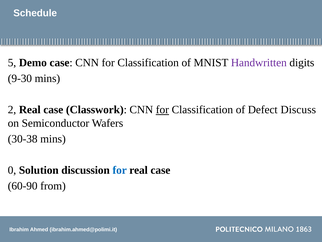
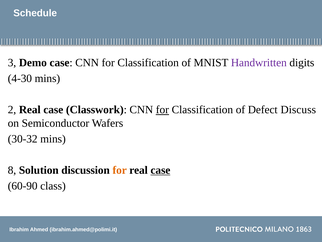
5: 5 -> 3 (12, 63)
9-30: 9-30 -> 4-30 (20, 78)
30-38: 30-38 -> 30-32 (23, 139)
0: 0 -> 8 (12, 170)
for colour: blue -> orange (120, 170)
case underline: none -> present (160, 170)
from: from -> class (53, 185)
